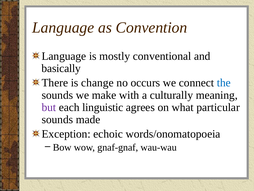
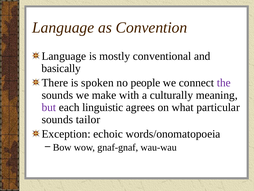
change: change -> spoken (97, 83)
occurs: occurs -> people (145, 83)
the colour: blue -> purple (224, 83)
made: made -> tailor (88, 119)
